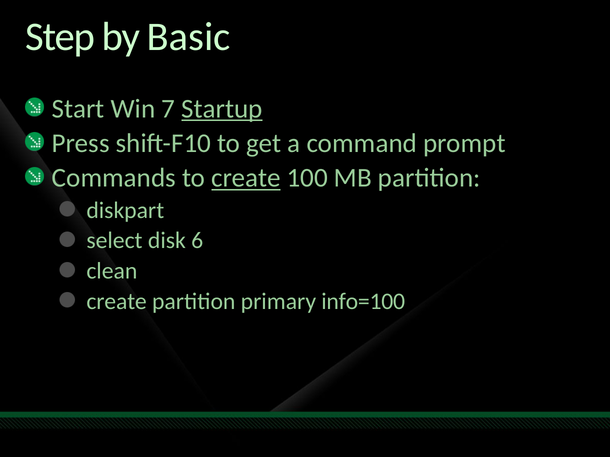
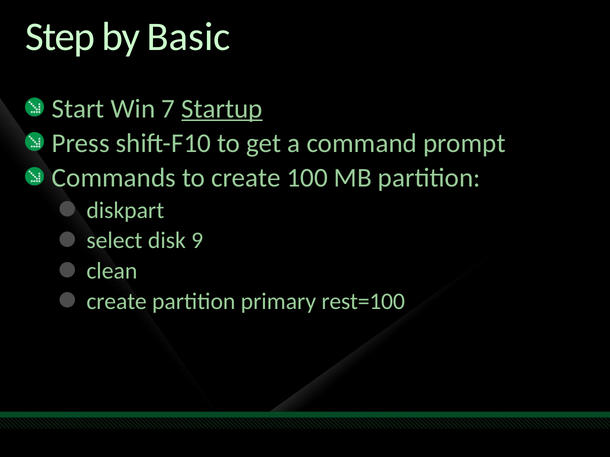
create underline: present -> none (246, 178)
6: 6 -> 9 (197, 241)
info=100: info=100 -> rest=100 (363, 302)
